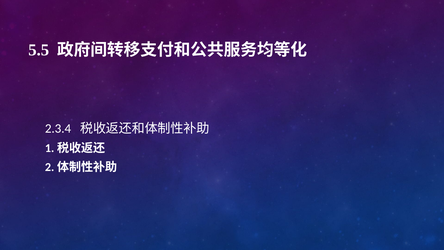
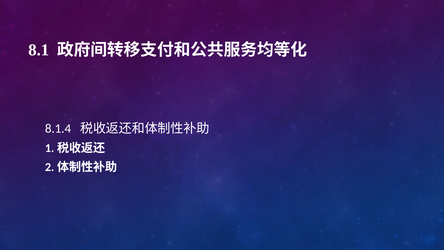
5.5: 5.5 -> 8.1 (39, 50)
2.3.4: 2.3.4 -> 8.1.4 (58, 128)
